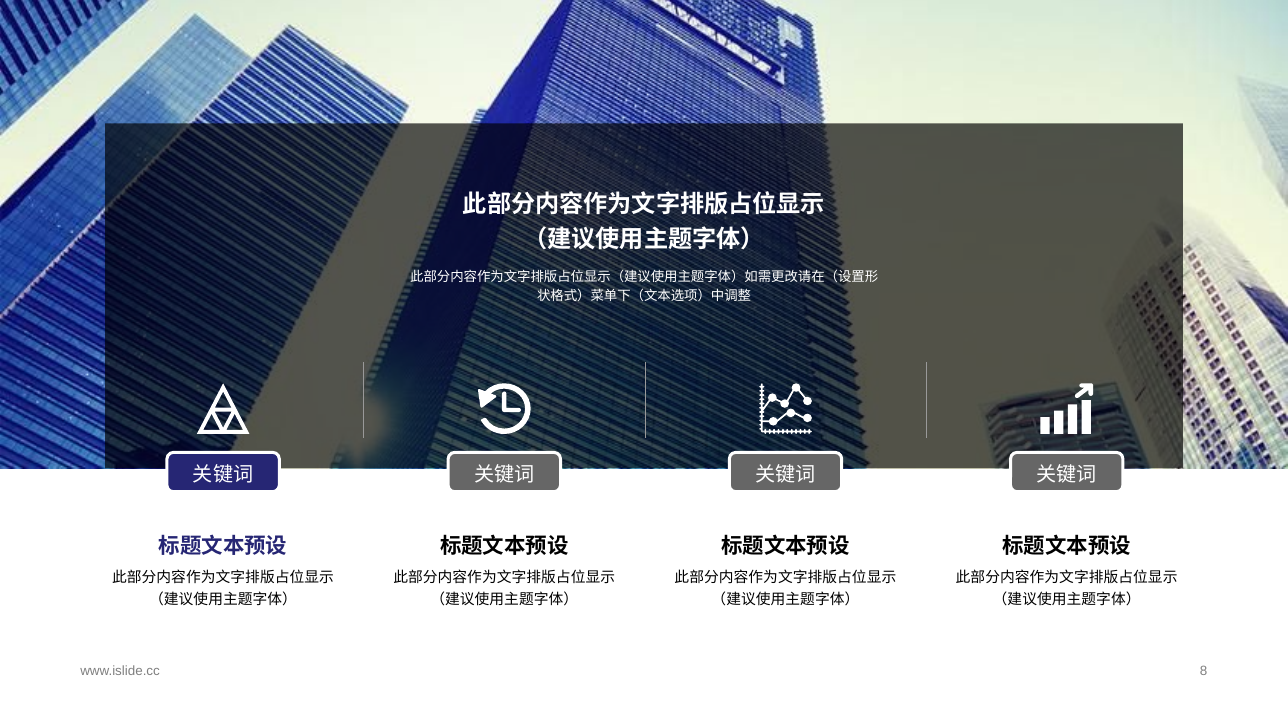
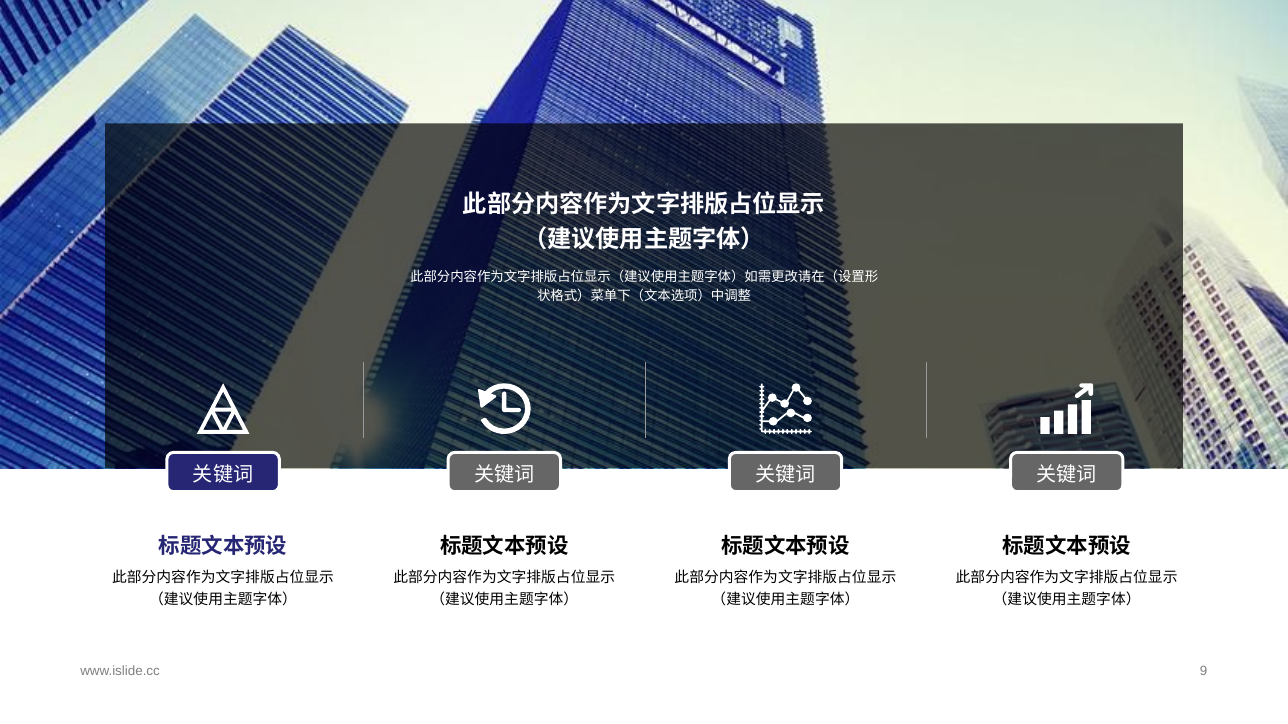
8: 8 -> 9 (1204, 671)
